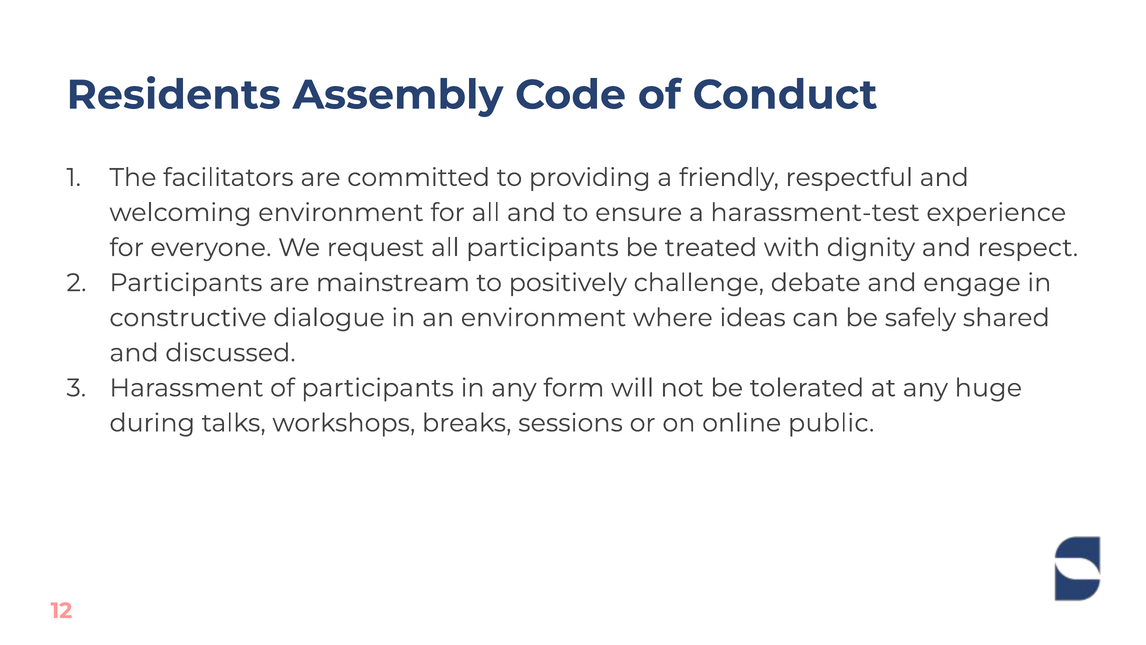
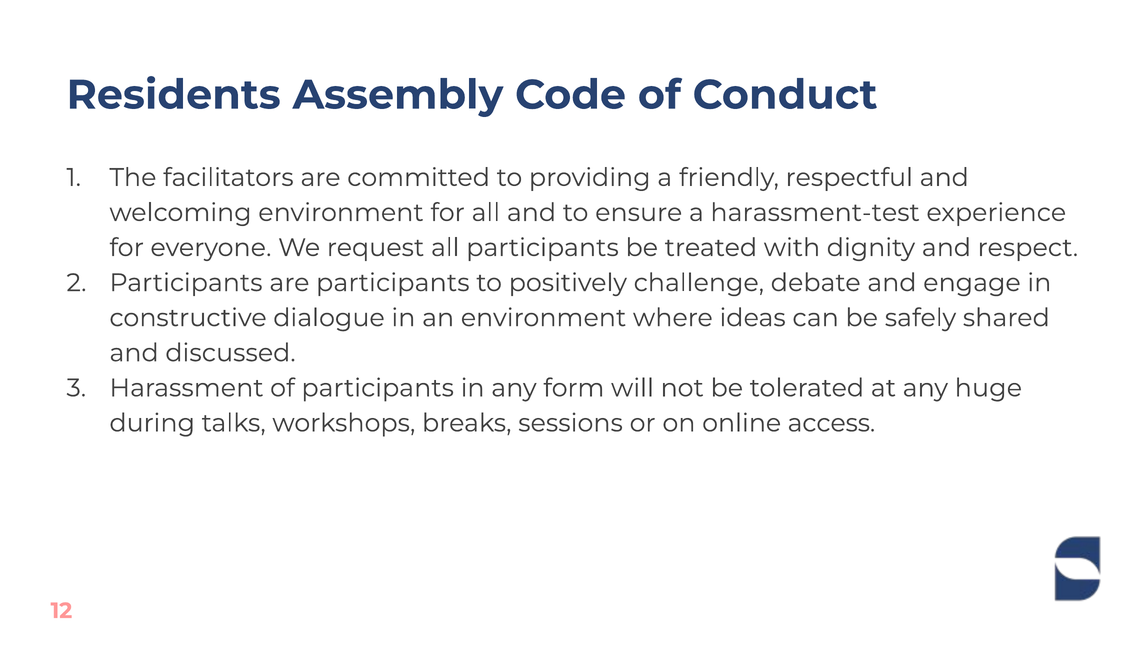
are mainstream: mainstream -> participants (393, 283)
public: public -> access (831, 423)
